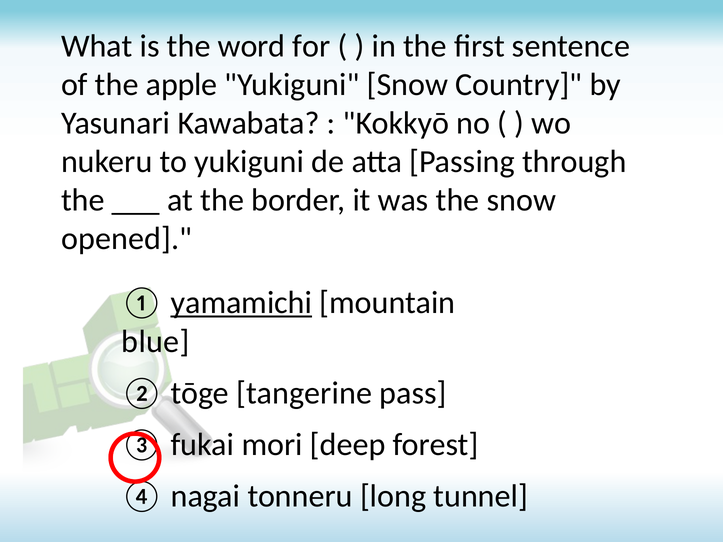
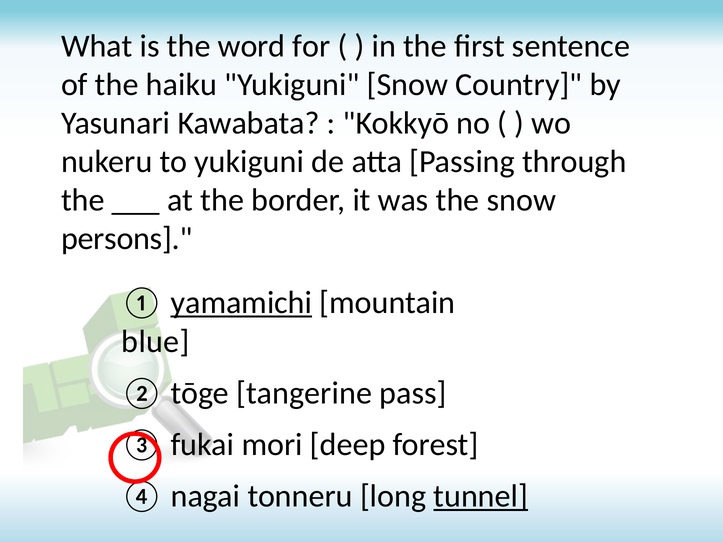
apple: apple -> haiku (182, 85)
opened: opened -> persons (127, 239)
tunnel underline: none -> present (481, 496)
